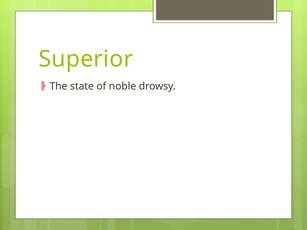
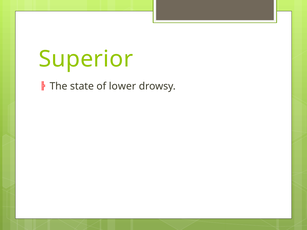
noble: noble -> lower (122, 86)
